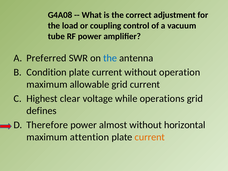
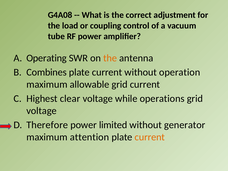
Preferred: Preferred -> Operating (47, 58)
the colour: blue -> orange (110, 58)
Condition: Condition -> Combines (47, 72)
defines: defines -> voltage (42, 111)
almost: almost -> limited (113, 125)
horizontal: horizontal -> generator (185, 125)
